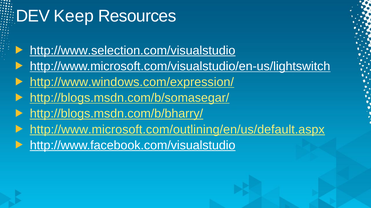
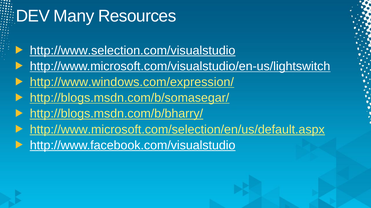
Keep: Keep -> Many (74, 16)
http://www.microsoft.com/outlining/en/us/default.aspx: http://www.microsoft.com/outlining/en/us/default.aspx -> http://www.microsoft.com/selection/en/us/default.aspx (177, 130)
